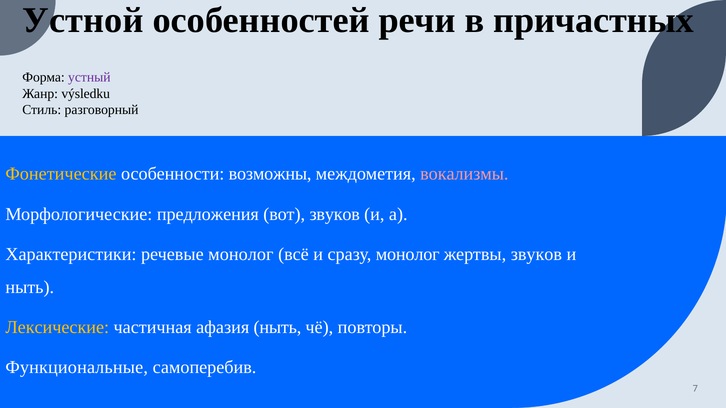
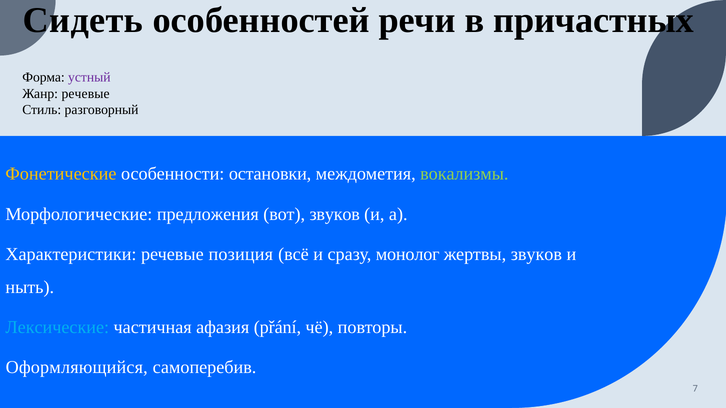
Устной: Устной -> Сидеть (83, 20)
Жанр výsledku: výsledku -> речевые (86, 94)
возможны: возможны -> остановки (270, 174)
вокализмы colour: pink -> light green (464, 174)
речевые монолог: монолог -> позиция (241, 255)
Лексические colour: yellow -> light blue (57, 328)
афазия ныть: ныть -> přání (277, 328)
Функциональные: Функциональные -> Оформляющийся (77, 368)
